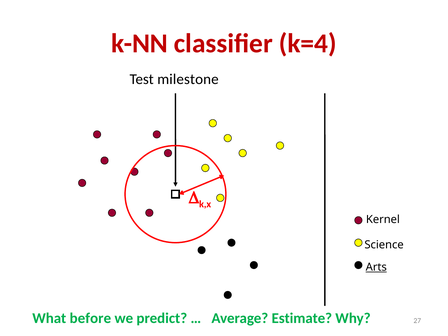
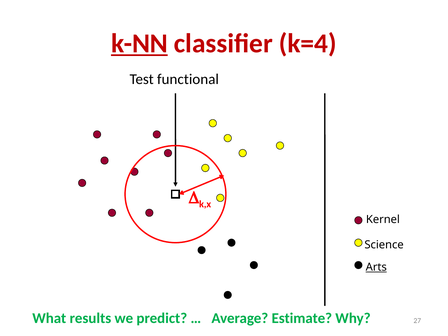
k-NN underline: none -> present (139, 43)
milestone: milestone -> functional (188, 79)
before: before -> results (90, 318)
